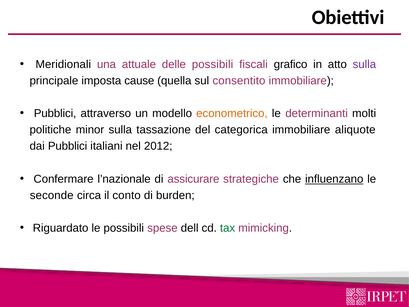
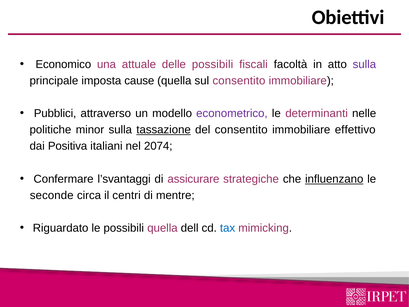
Meridionali: Meridionali -> Economico (63, 64)
grafico: grafico -> facoltà (291, 64)
econometrico colour: orange -> purple (232, 113)
molti: molti -> nelle (364, 113)
tassazione underline: none -> present (164, 130)
del categorica: categorica -> consentito (241, 130)
aliquote: aliquote -> effettivo (355, 130)
dai Pubblici: Pubblici -> Positiva (68, 146)
2012: 2012 -> 2074 (158, 146)
l’nazionale: l’nazionale -> l’svantaggi (124, 179)
conto: conto -> centri (127, 195)
burden: burden -> mentre (175, 195)
possibili spese: spese -> quella (162, 228)
tax colour: green -> blue (228, 228)
